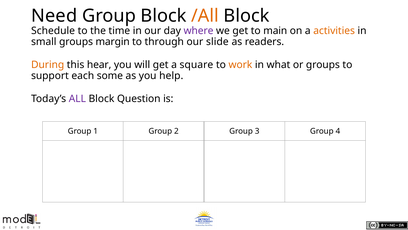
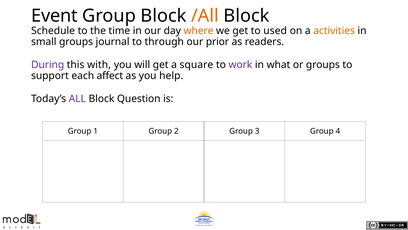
Need: Need -> Event (54, 16)
where colour: purple -> orange (199, 31)
main: main -> used (275, 31)
margin: margin -> journal (113, 42)
slide: slide -> prior (217, 42)
During colour: orange -> purple (48, 65)
hear: hear -> with (99, 65)
work colour: orange -> purple (240, 65)
some: some -> affect (110, 76)
